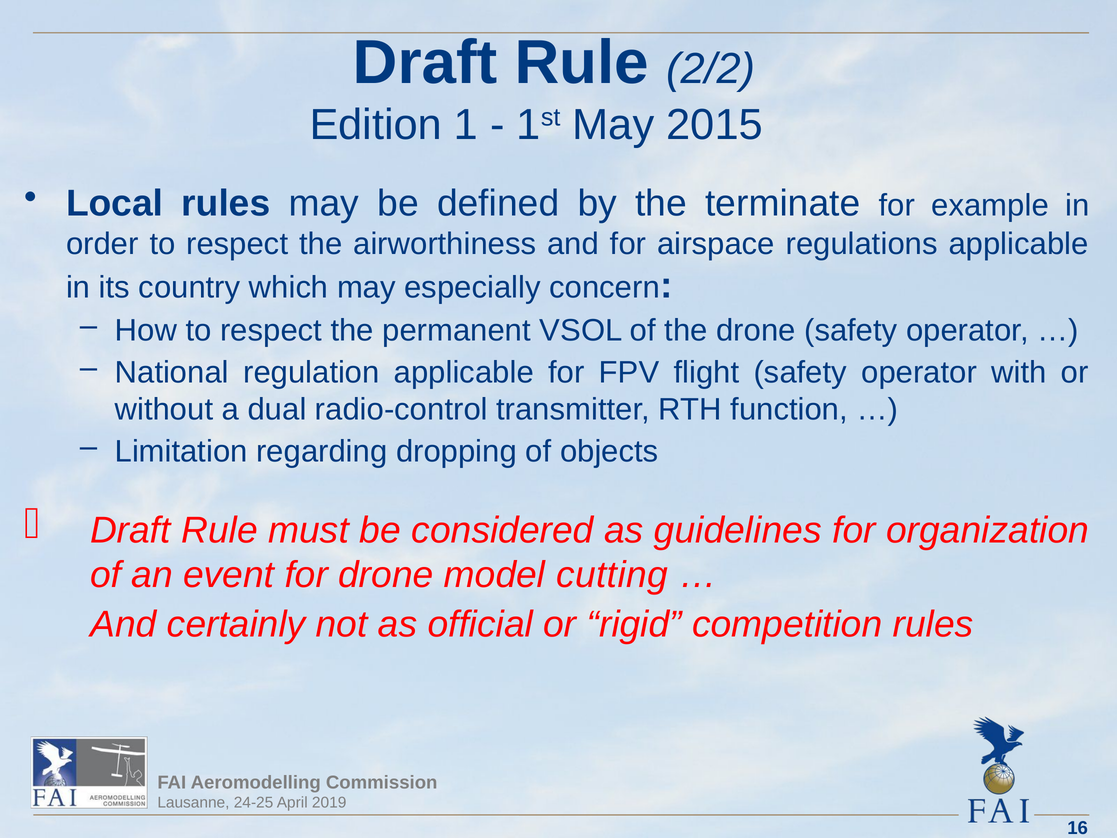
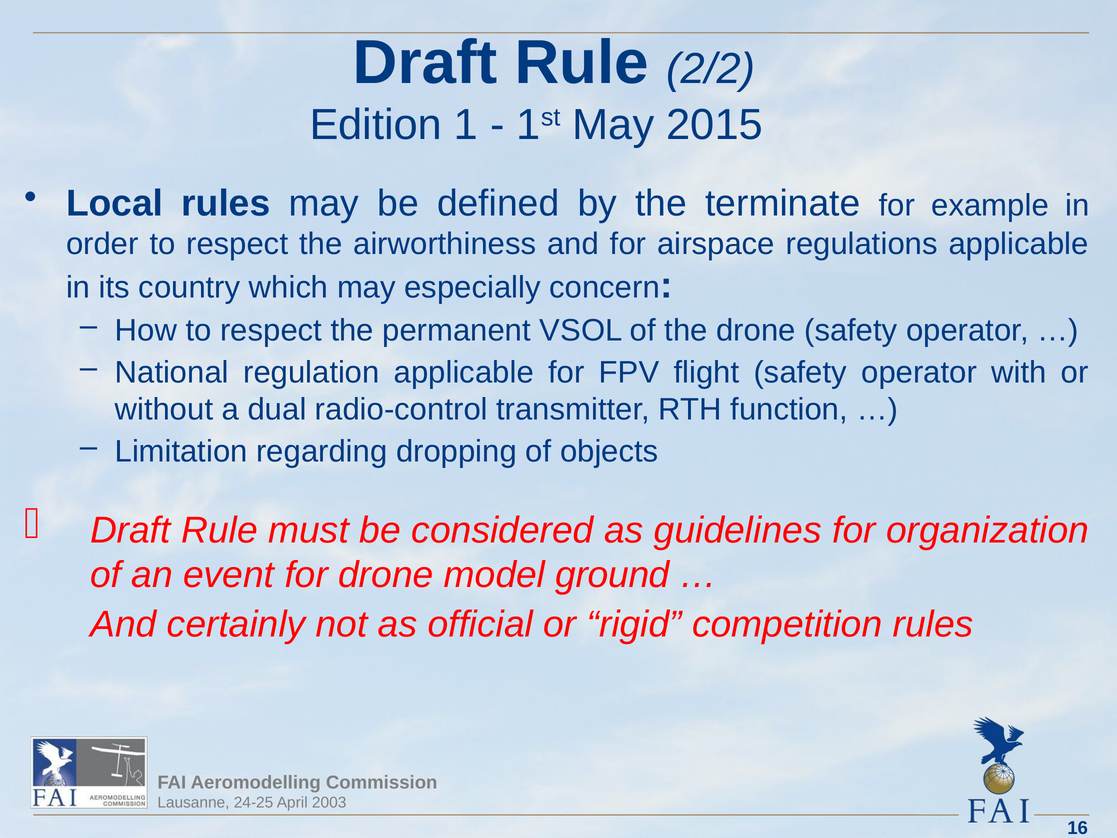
cutting: cutting -> ground (613, 575)
2019: 2019 -> 2003 (329, 802)
